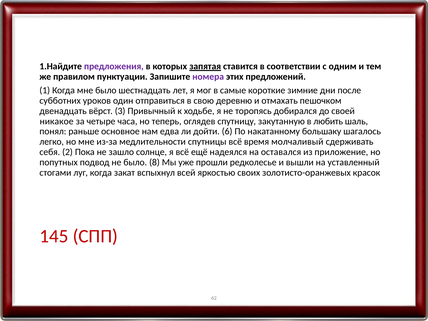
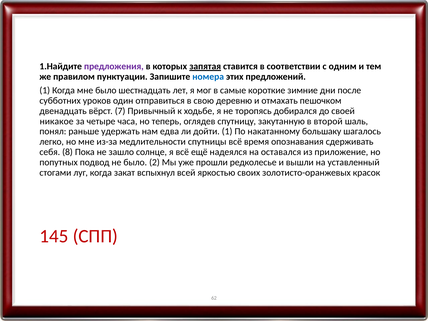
номера colour: purple -> blue (208, 77)
3: 3 -> 7 (120, 111)
любить: любить -> второй (328, 121)
основное: основное -> удержать (120, 131)
дойти 6: 6 -> 1 (227, 131)
молчаливый: молчаливый -> опознавания (297, 142)
2: 2 -> 8 (67, 152)
8: 8 -> 2 (154, 162)
